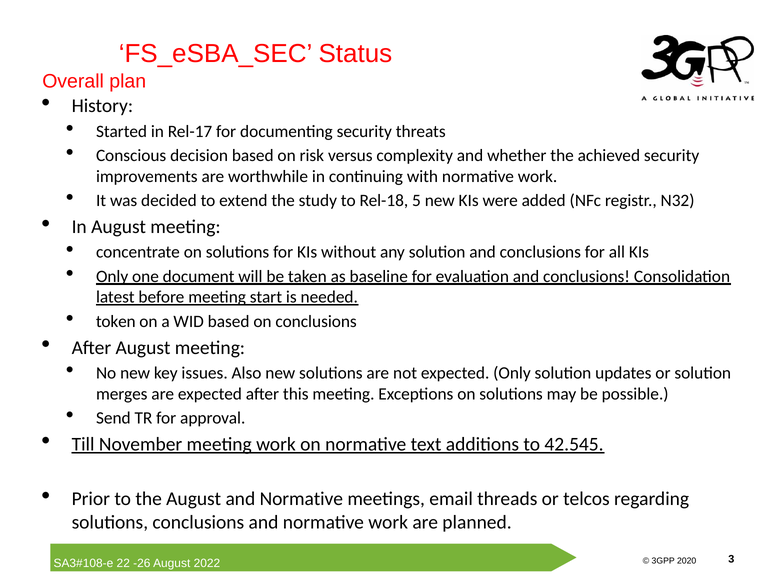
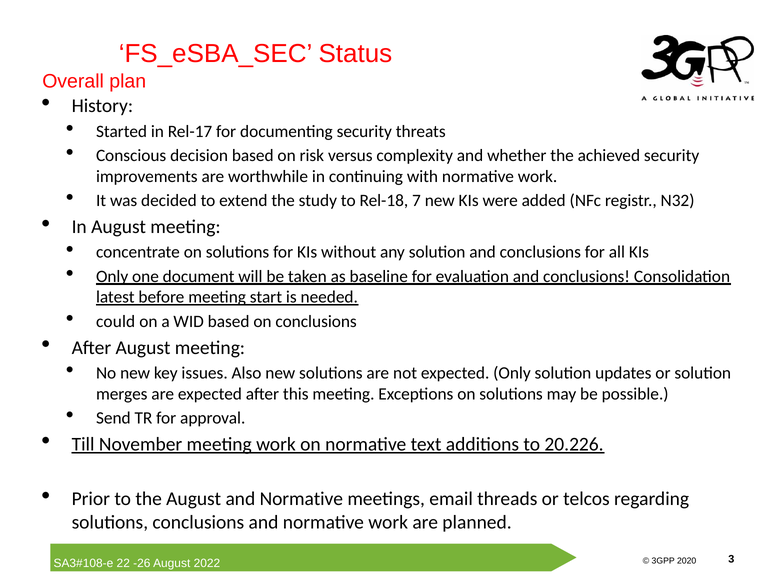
5: 5 -> 7 (416, 201)
token: token -> could (116, 321)
42.545: 42.545 -> 20.226 (574, 444)
